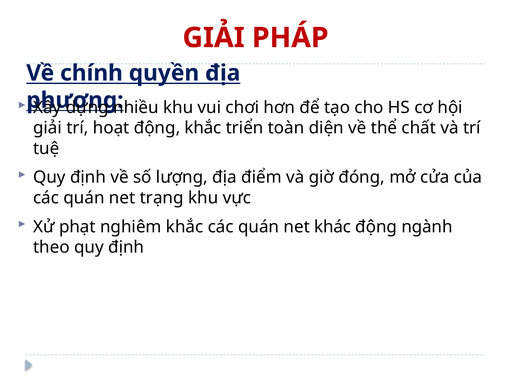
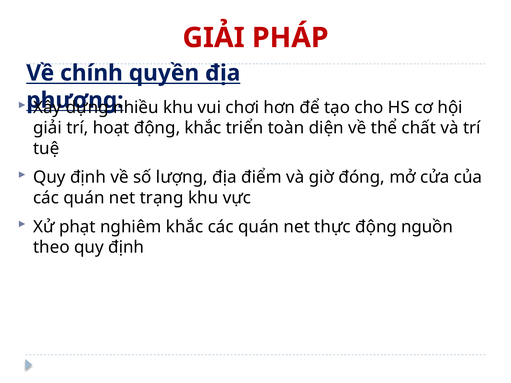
khác: khác -> thực (333, 227)
ngành: ngành -> nguồn (427, 227)
